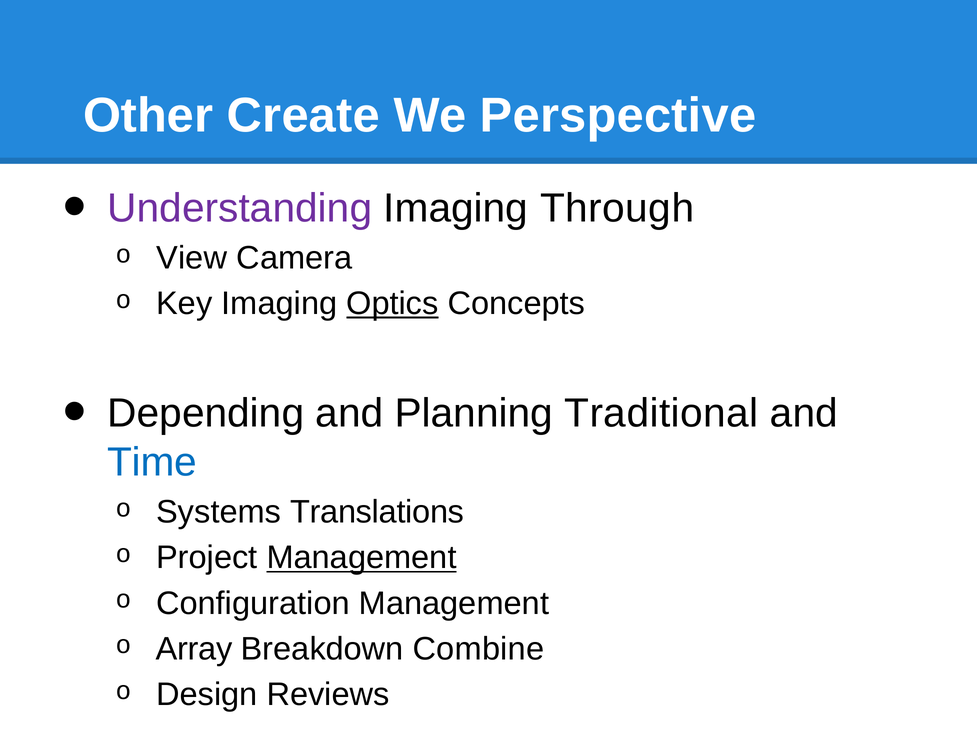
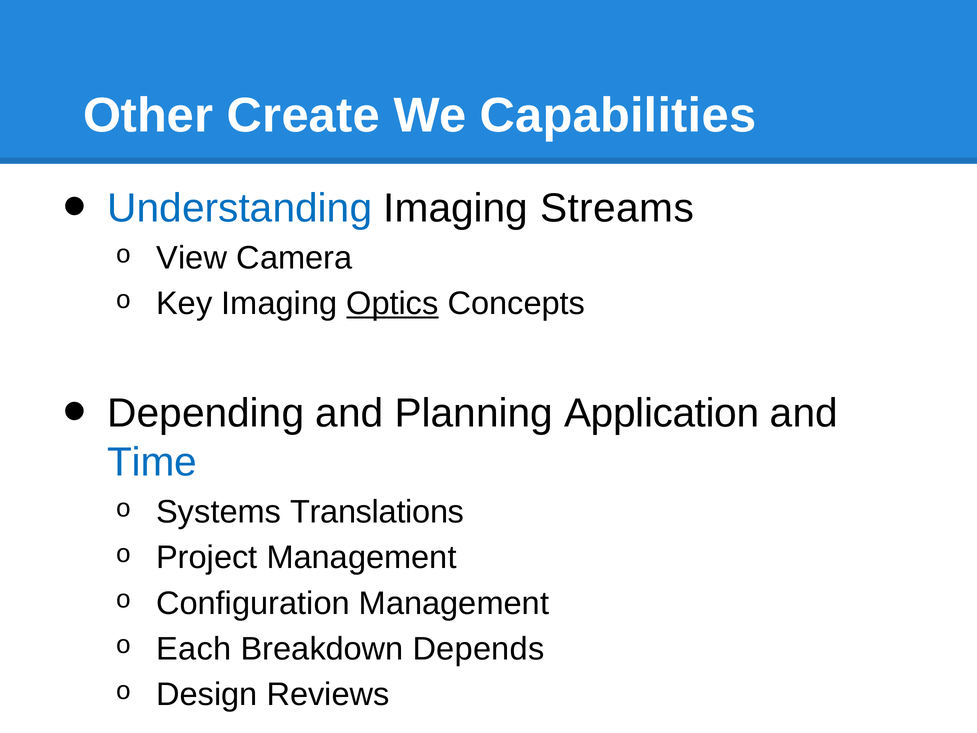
Perspective: Perspective -> Capabilities (618, 116)
Understanding colour: purple -> blue (240, 208)
Through: Through -> Streams (617, 208)
Traditional: Traditional -> Application (662, 413)
Management underline: present -> none (362, 558)
Array: Array -> Each (194, 649)
Combine: Combine -> Depends (478, 649)
